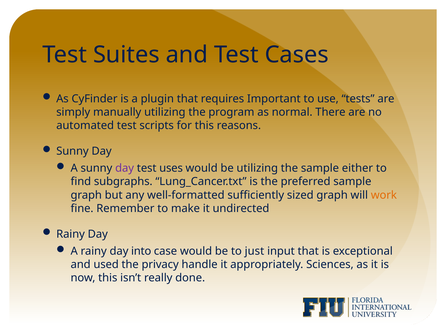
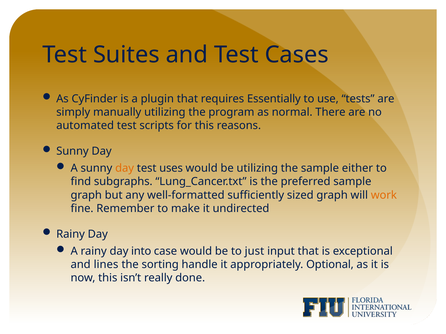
Important: Important -> Essentially (274, 99)
day colour: purple -> orange (125, 169)
used: used -> lines (106, 265)
privacy: privacy -> sorting (160, 265)
Sciences: Sciences -> Optional (330, 265)
